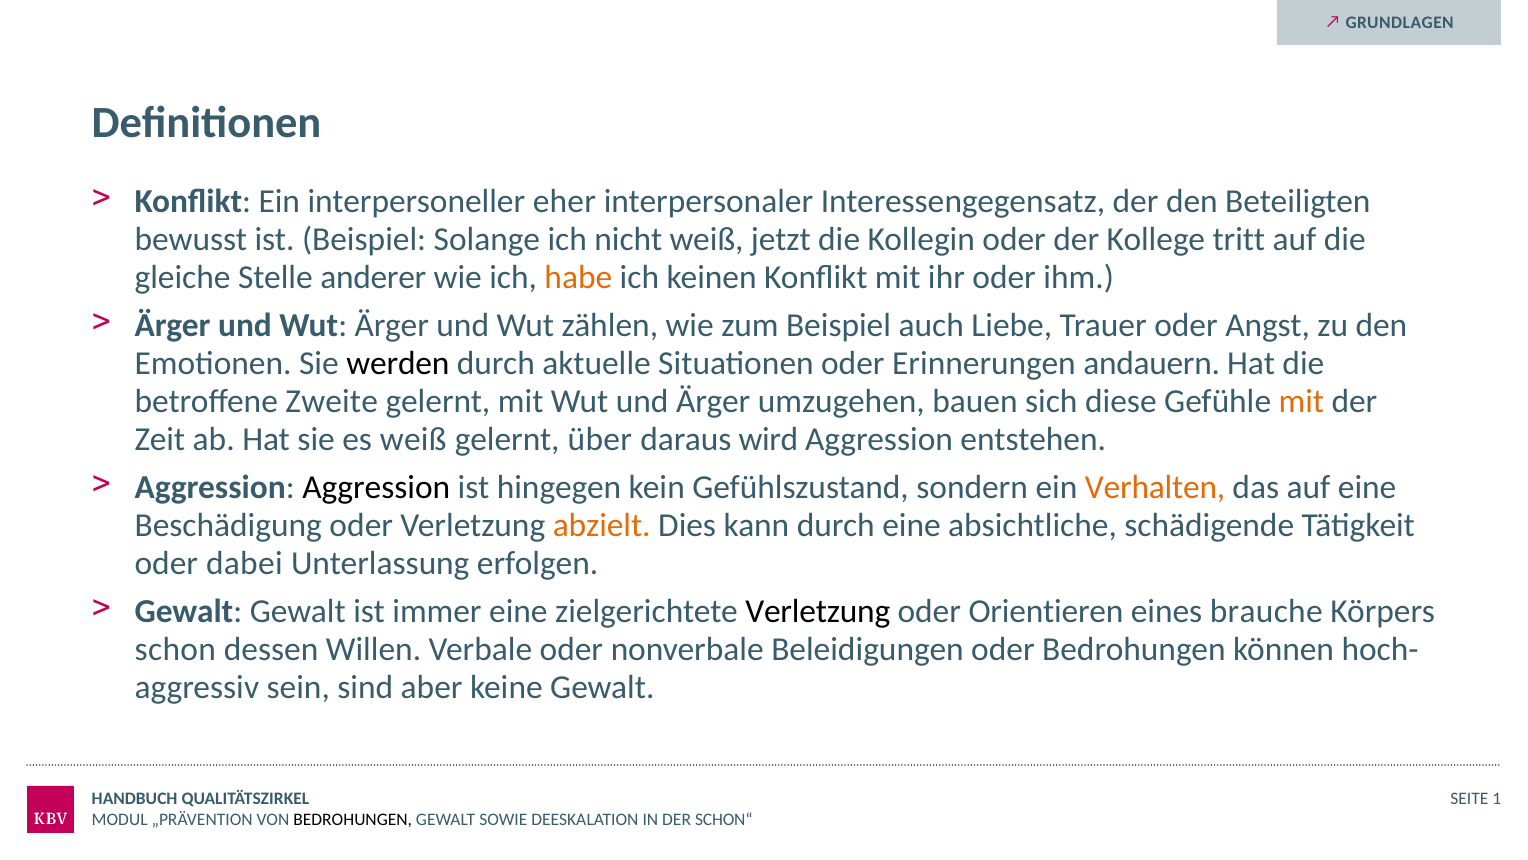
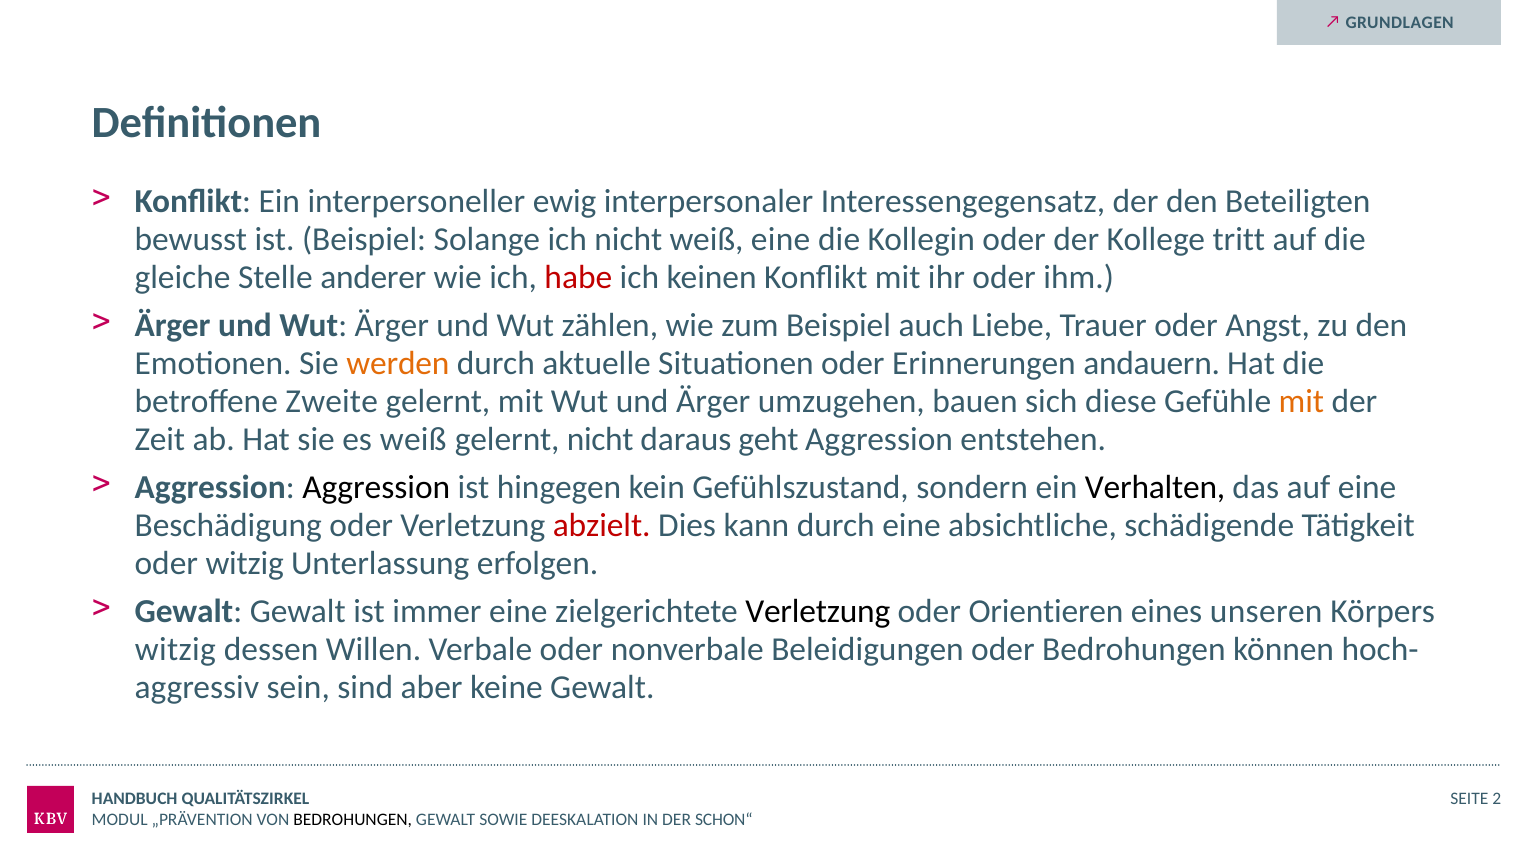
eher: eher -> ewig (565, 201)
weiß jetzt: jetzt -> eine (781, 239)
habe colour: orange -> red (578, 277)
werden colour: black -> orange (398, 363)
gelernt über: über -> nicht (600, 439)
wird: wird -> geht (768, 439)
Verhalten colour: orange -> black (1155, 487)
abzielt colour: orange -> red (602, 525)
oder dabei: dabei -> witzig (245, 563)
brauche: brauche -> unseren (1266, 611)
schon: schon -> witzig (175, 649)
1: 1 -> 2 (1497, 798)
